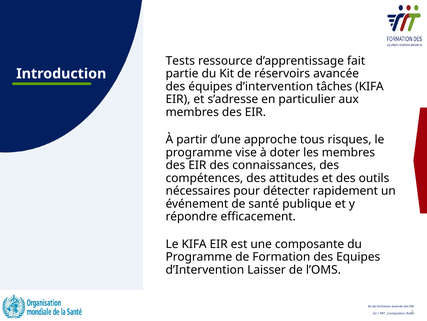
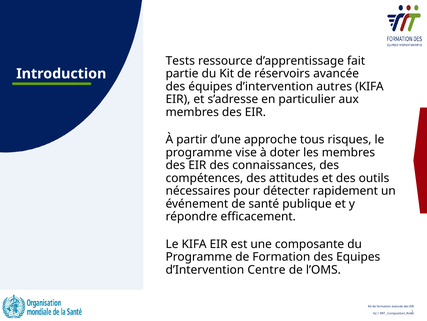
tâches: tâches -> autres (334, 86)
Laisser: Laisser -> Centre (266, 269)
